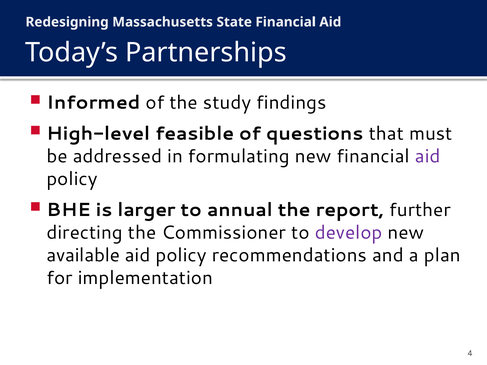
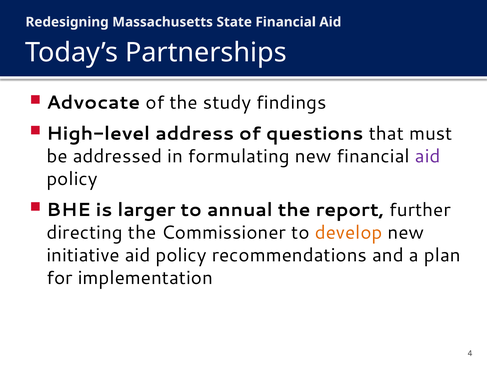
Informed: Informed -> Advocate (93, 103)
feasible: feasible -> address (195, 134)
develop colour: purple -> orange (349, 233)
available: available -> initiative (83, 255)
